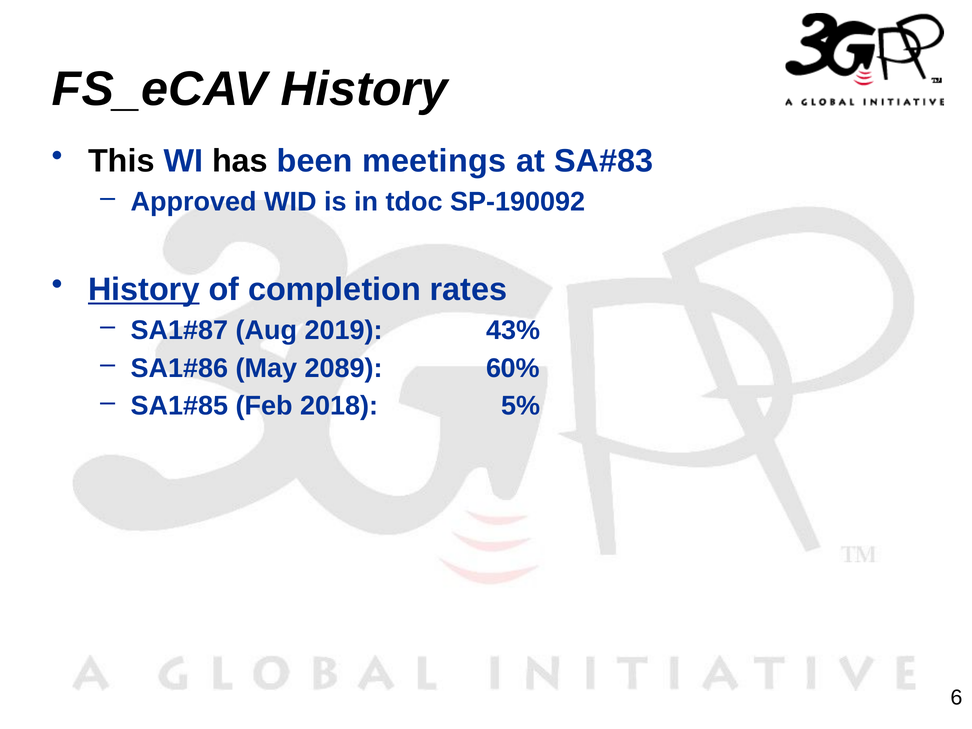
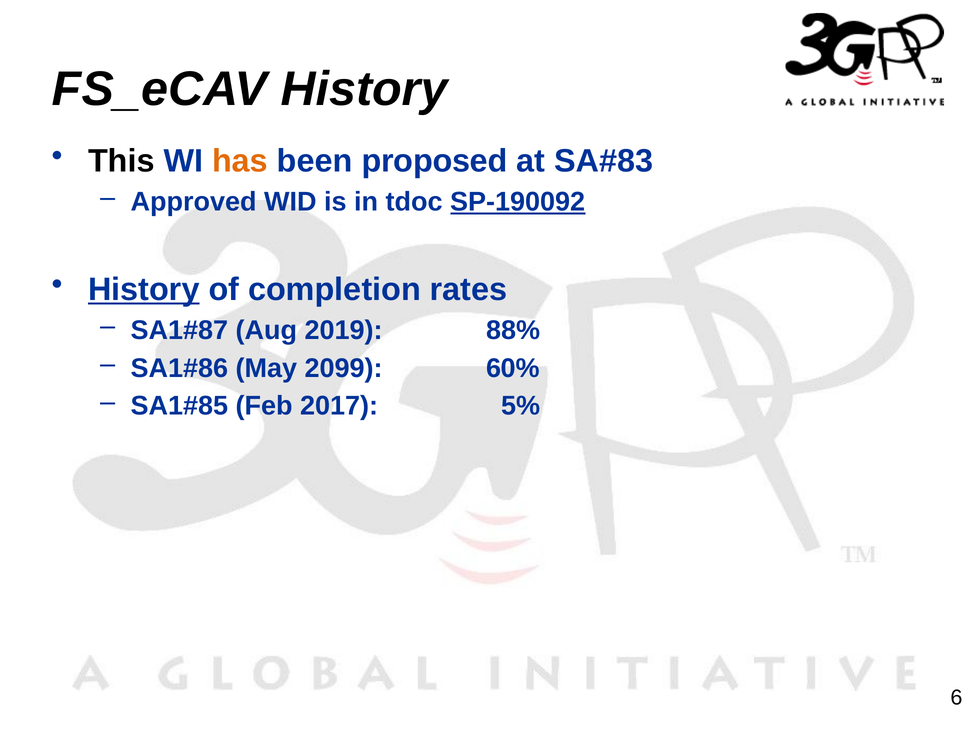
has colour: black -> orange (240, 161)
meetings: meetings -> proposed (435, 161)
SP-190092 underline: none -> present (518, 202)
43%: 43% -> 88% (513, 330)
2089: 2089 -> 2099 (344, 368)
2018: 2018 -> 2017 (339, 406)
